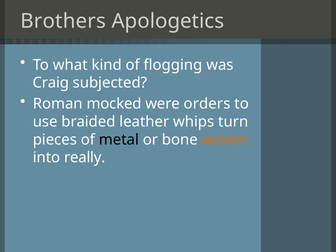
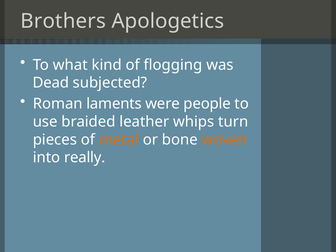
Craig: Craig -> Dead (51, 83)
mocked: mocked -> laments (114, 104)
orders: orders -> people (207, 104)
metal colour: black -> orange (119, 140)
